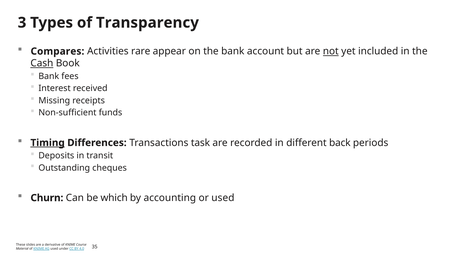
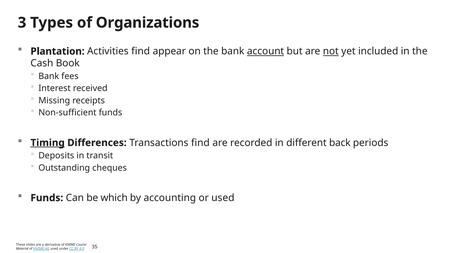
Transparency: Transparency -> Organizations (148, 23)
Compares: Compares -> Plantation (58, 51)
Activities rare: rare -> find (141, 51)
account underline: none -> present (266, 51)
Cash underline: present -> none (42, 63)
Transactions task: task -> find (200, 143)
Churn: Churn -> Funds (47, 198)
